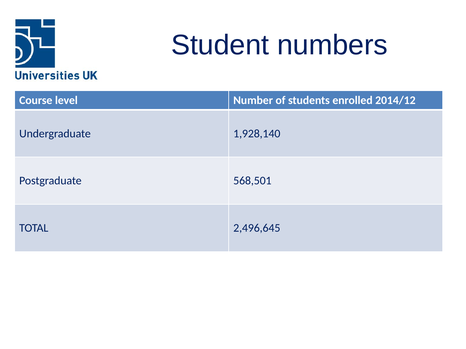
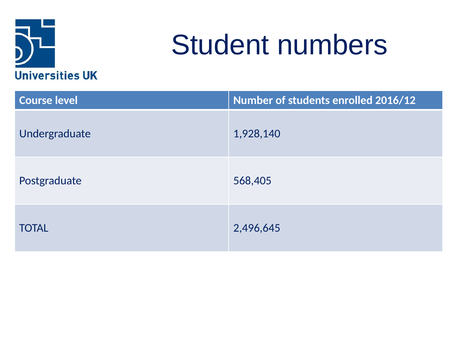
2014/12: 2014/12 -> 2016/12 (395, 101)
568,501: 568,501 -> 568,405 (252, 181)
